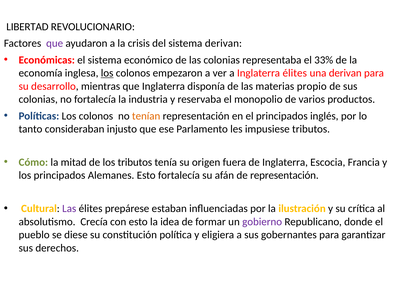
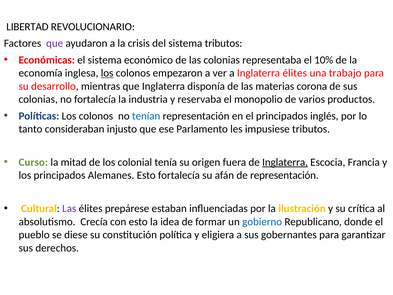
sistema derivan: derivan -> tributos (224, 43)
33%: 33% -> 10% (324, 60)
una derivan: derivan -> trabajo (345, 73)
propio: propio -> corona (312, 86)
tenían colour: orange -> blue (146, 116)
Cómo: Cómo -> Curso (33, 162)
los tributos: tributos -> colonial (135, 162)
Inglaterra underline: none -> present (285, 162)
gobierno colour: purple -> blue (262, 222)
